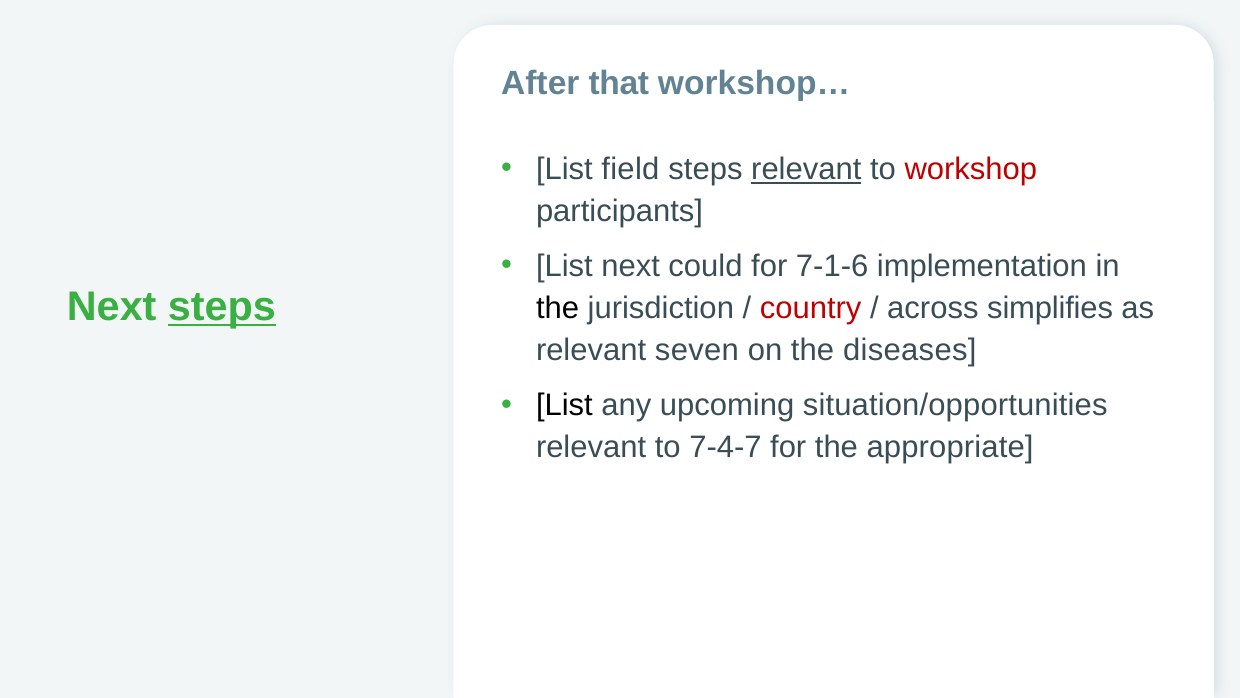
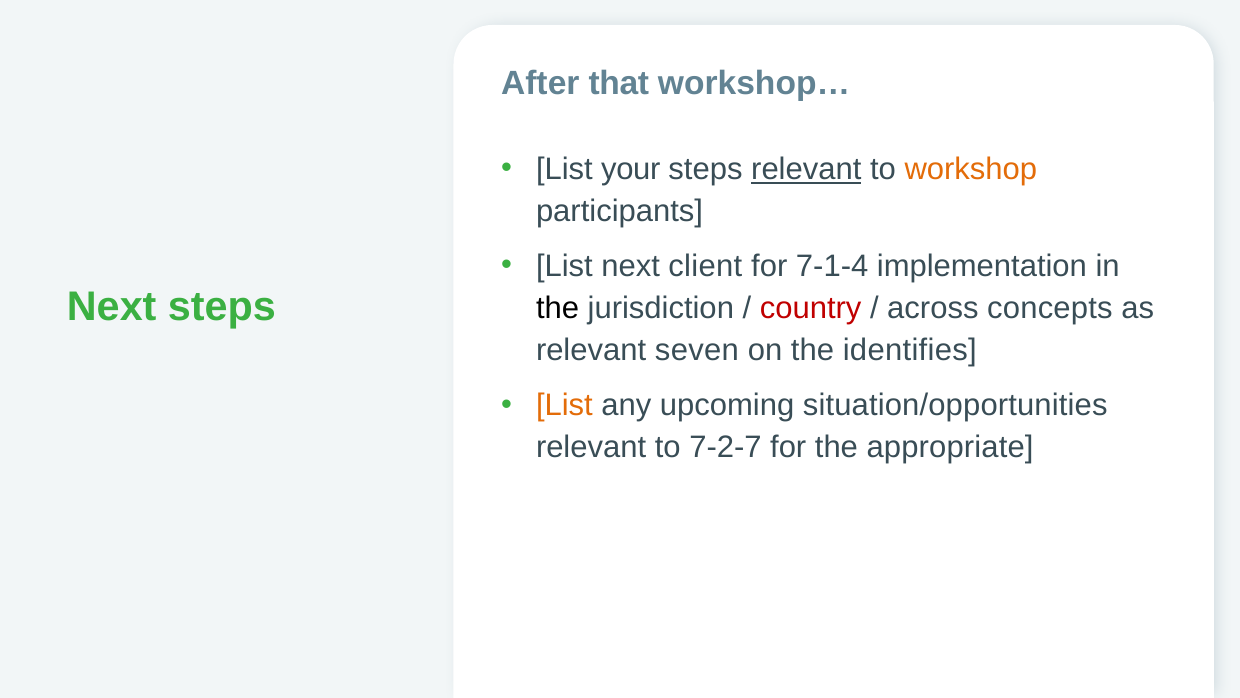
field: field -> your (631, 169)
workshop colour: red -> orange (971, 169)
could: could -> client (705, 266)
7-1-6: 7-1-6 -> 7-1-4 (832, 266)
steps underline: present -> none (222, 307)
simplifies: simplifies -> concepts (1050, 308)
diseases: diseases -> identifies (910, 350)
List colour: black -> orange (564, 405)
7-4-7: 7-4-7 -> 7-2-7 (725, 447)
